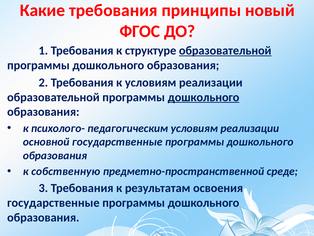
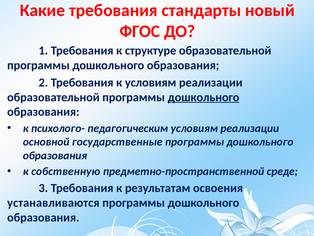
принципы: принципы -> стандарты (201, 10)
образовательной underline: present -> none (225, 50)
государственные: государственные -> устанавливаются (53, 202)
